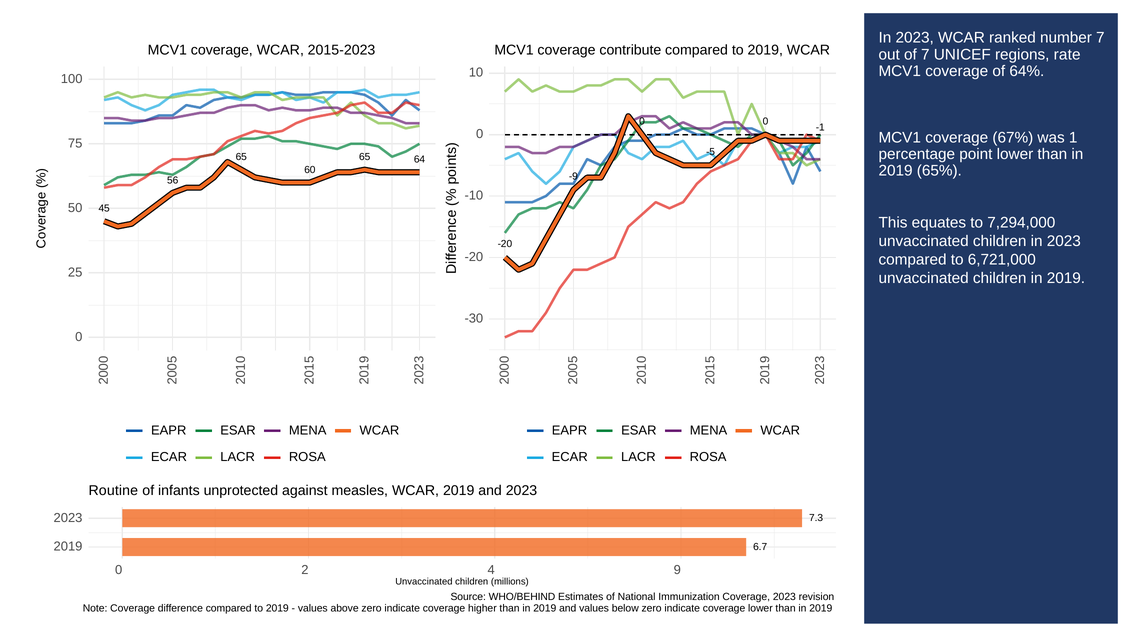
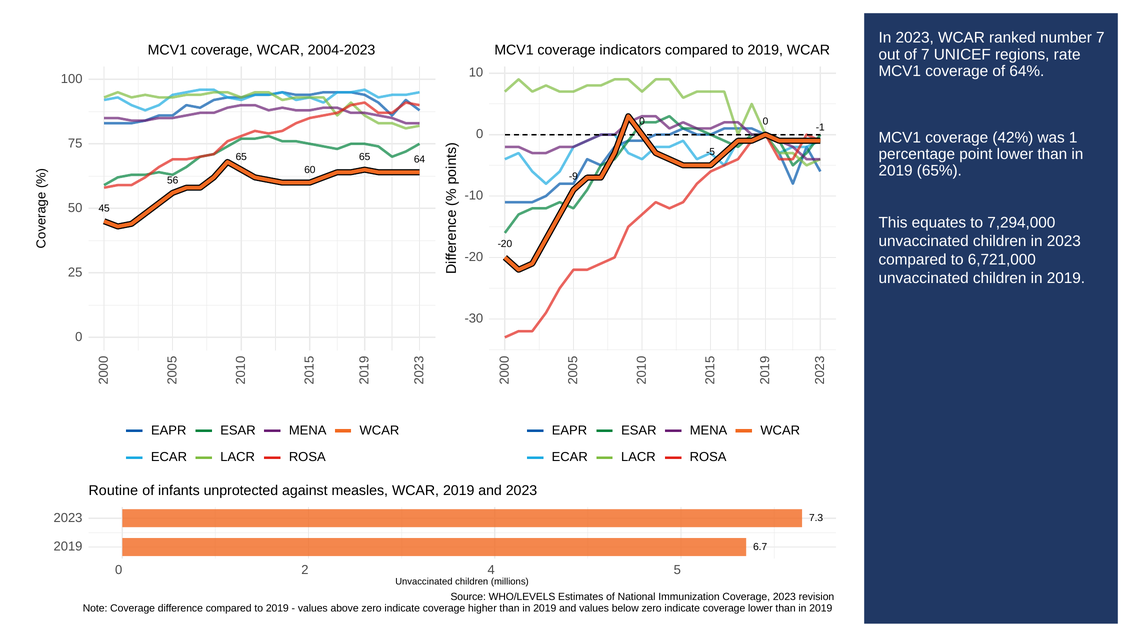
2015-2023: 2015-2023 -> 2004-2023 (342, 50)
contribute: contribute -> indicators (630, 50)
67%: 67% -> 42% (1013, 138)
4 9: 9 -> 5 (677, 570)
WHO/BEHIND: WHO/BEHIND -> WHO/LEVELS (522, 597)
